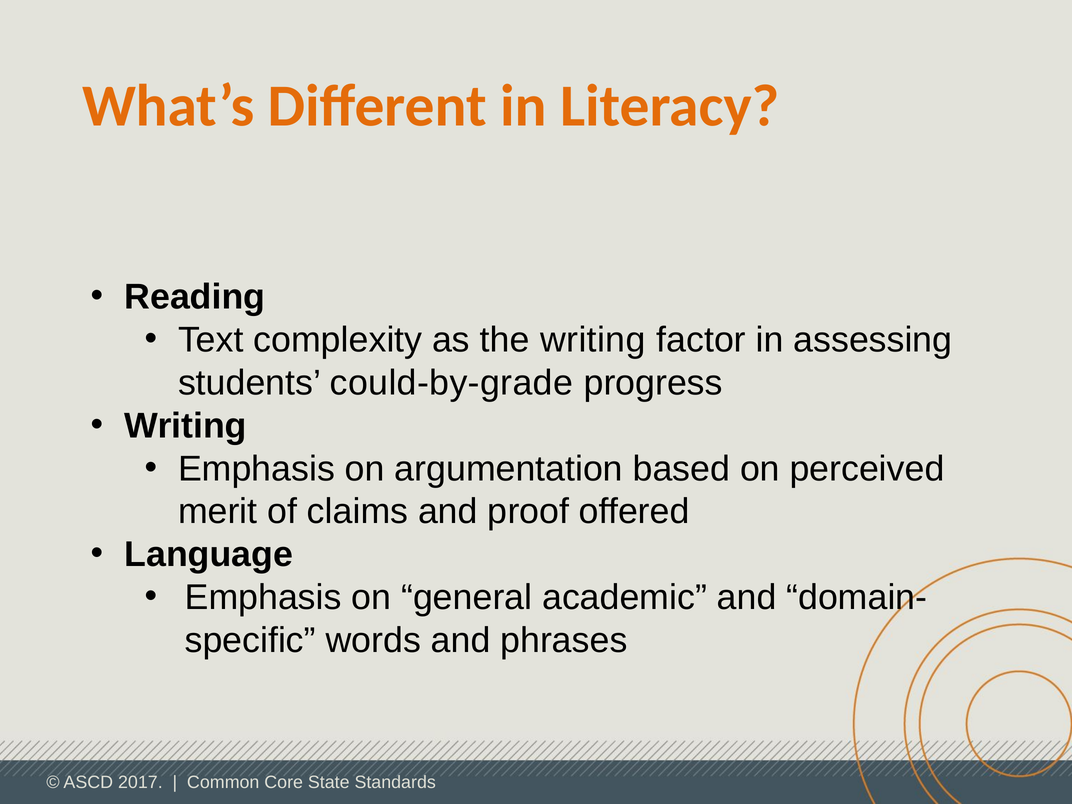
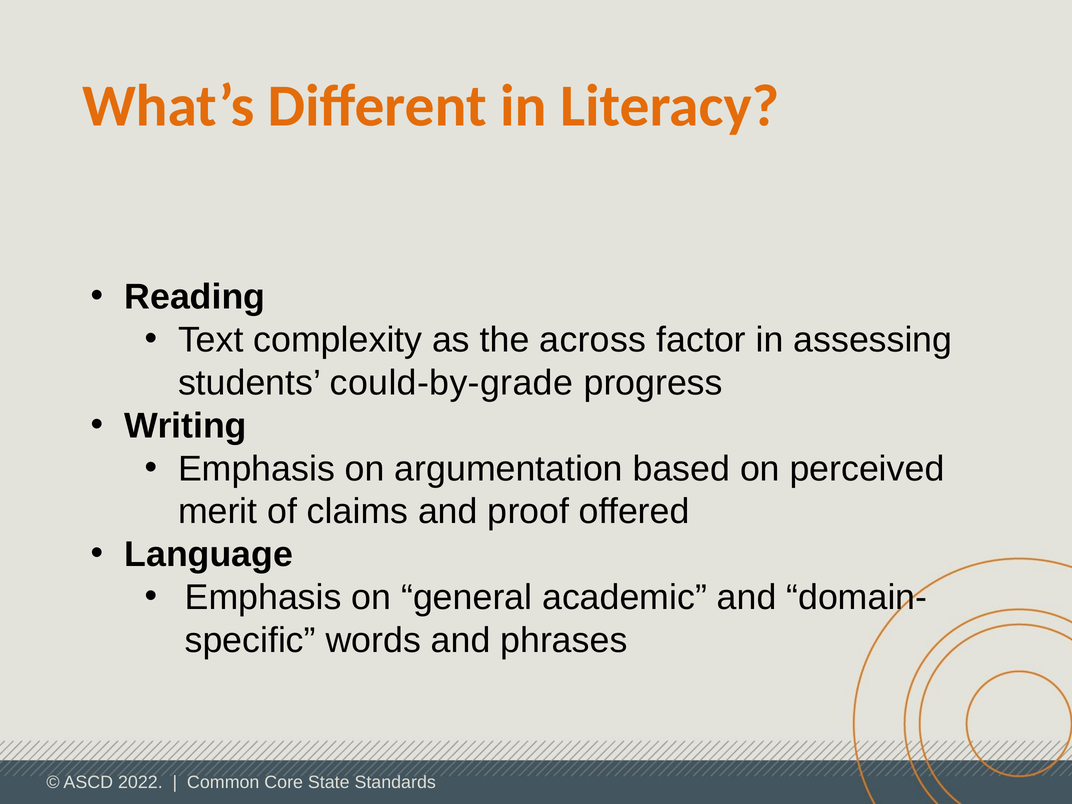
the writing: writing -> across (593, 340)
2017: 2017 -> 2022 (140, 782)
